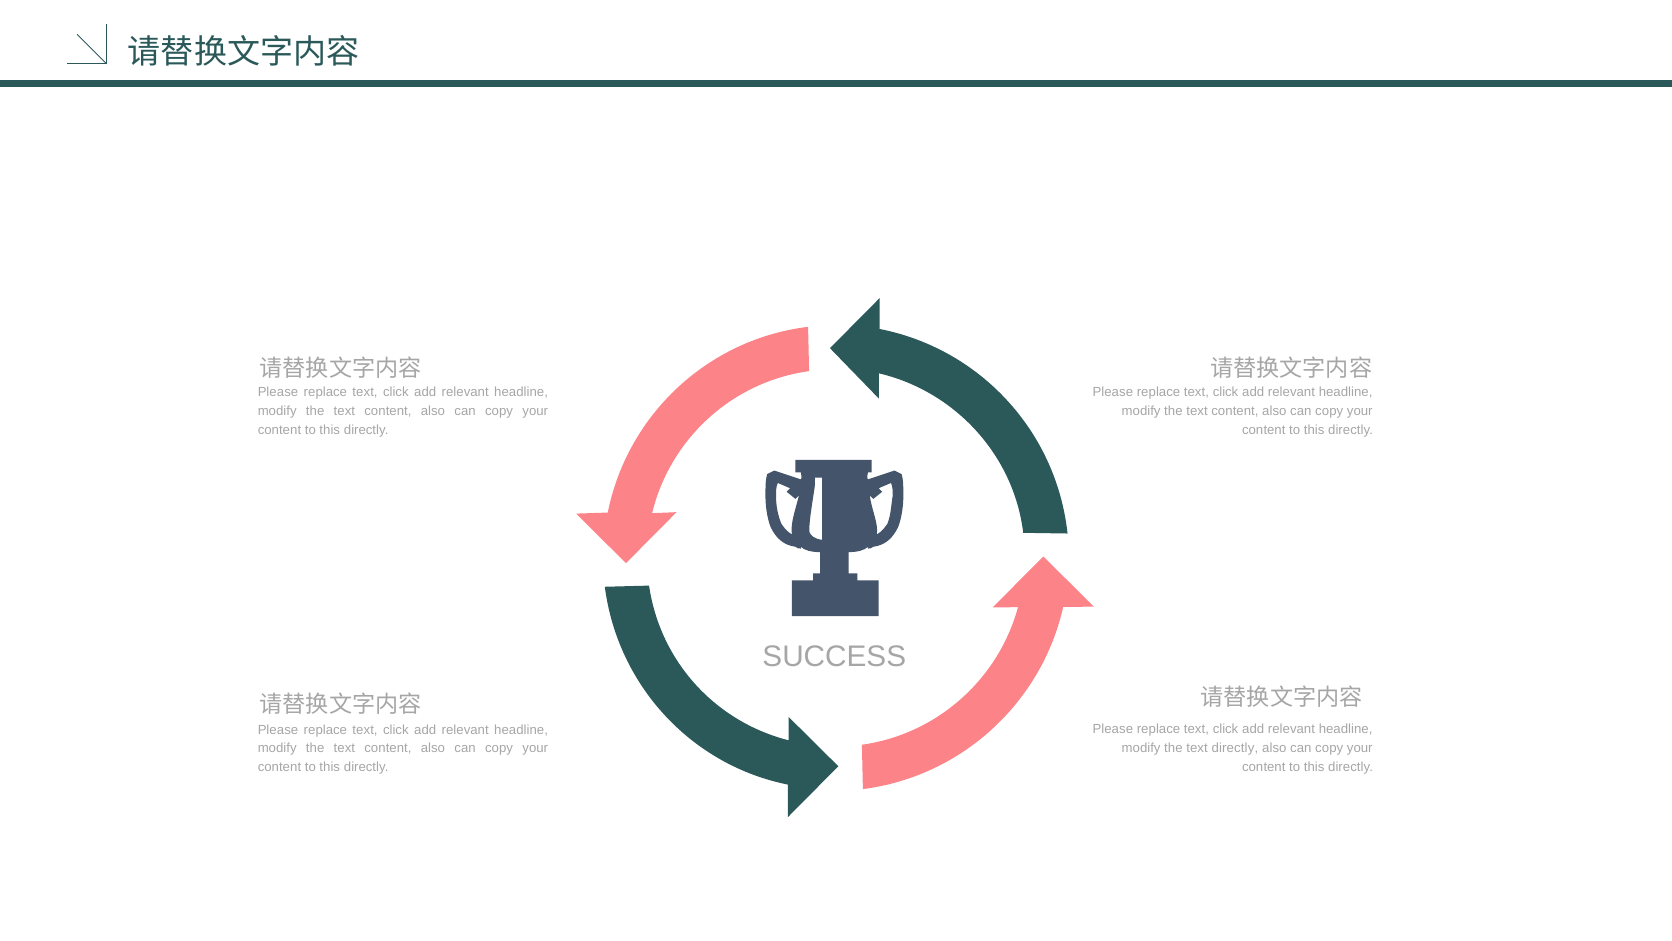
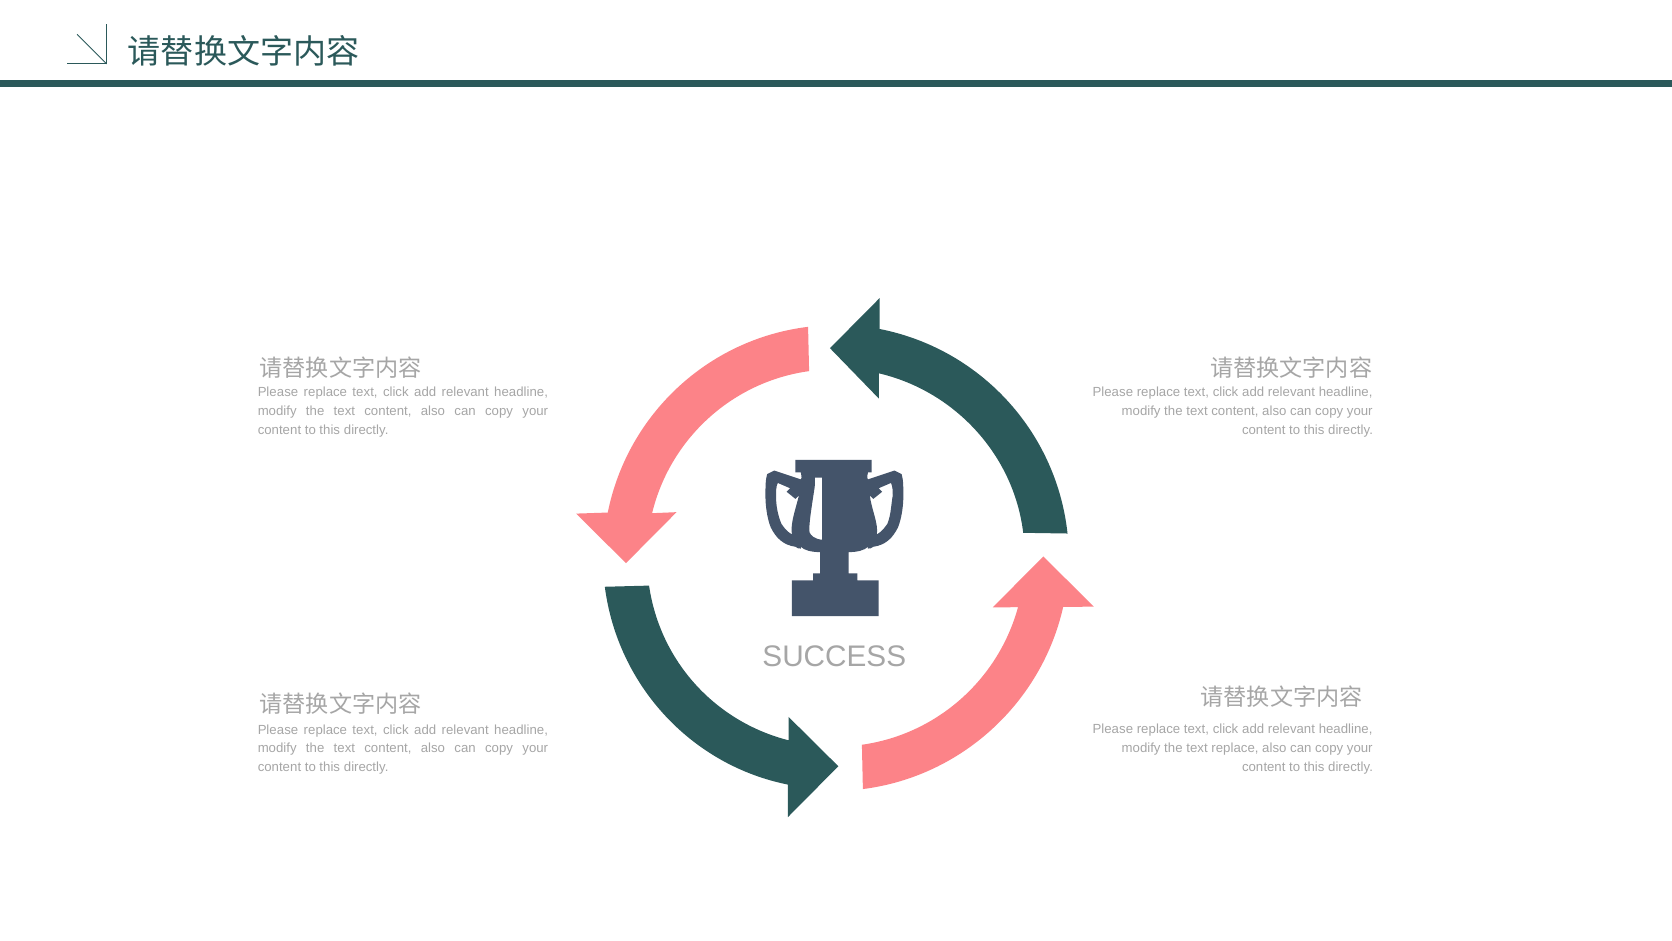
text directly: directly -> replace (1235, 747)
